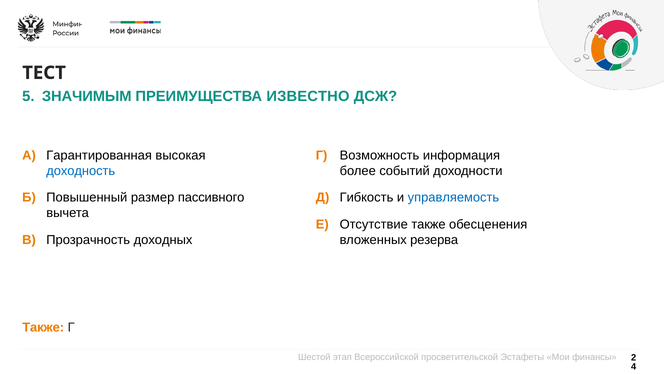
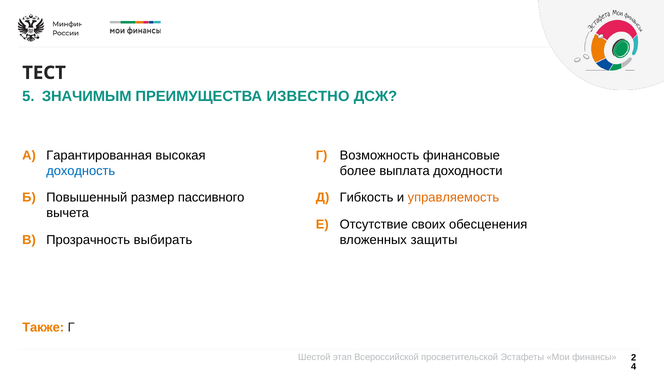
информация: информация -> финансовые (461, 155)
событий: событий -> выплата (405, 171)
управляемость colour: blue -> orange (453, 197)
Отсутствие также: также -> своих (428, 224)
доходных: доходных -> выбирать (163, 240)
резерва: резерва -> защиты (434, 240)
